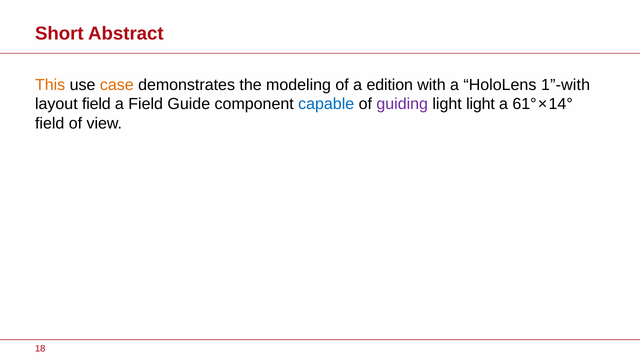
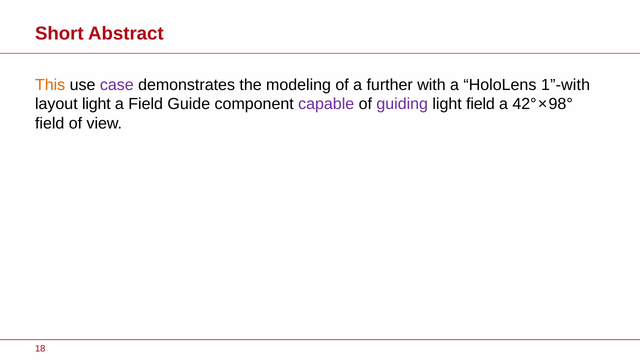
case colour: orange -> purple (117, 85)
edition: edition -> further (390, 85)
layout field: field -> light (96, 104)
capable colour: blue -> purple (326, 104)
light light: light -> field (480, 104)
61°: 61° -> 42° (524, 104)
14°: 14° -> 98° (561, 104)
